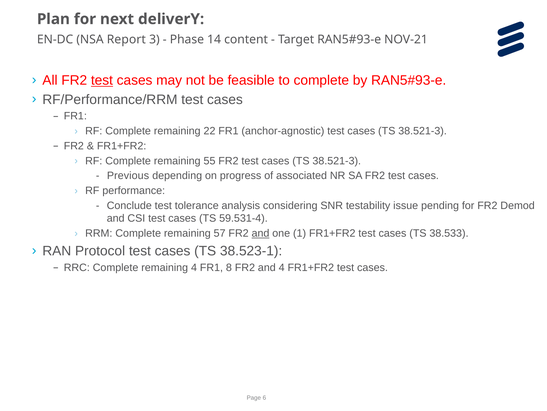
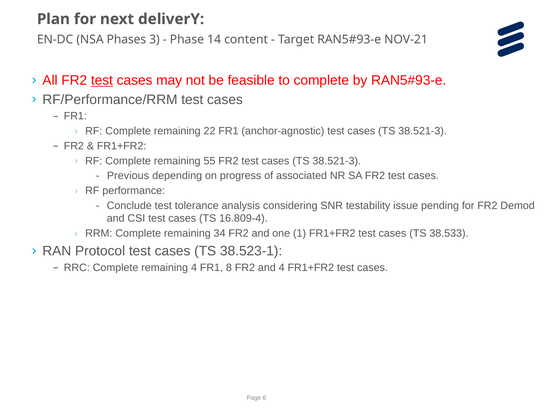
Report: Report -> Phases (126, 39)
59.531-4: 59.531-4 -> 16.809-4 (243, 218)
57: 57 -> 34 (220, 233)
and underline: present -> none (260, 233)
